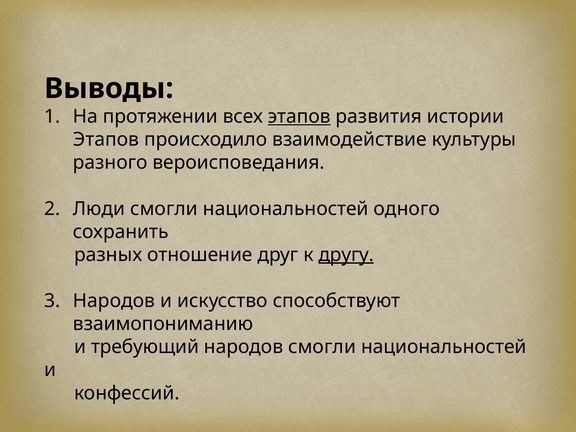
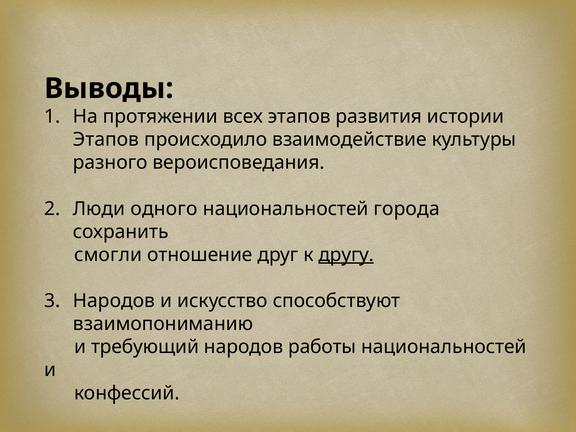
этапов underline: present -> none (299, 117)
Люди смогли: смогли -> одного (164, 209)
одного: одного -> города (407, 209)
разных: разных -> смогли (108, 255)
народов смогли: смогли -> работы (322, 347)
